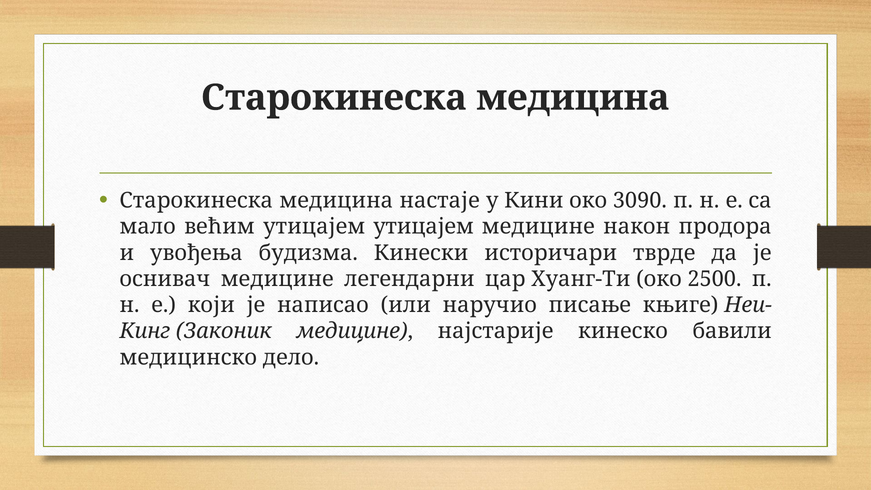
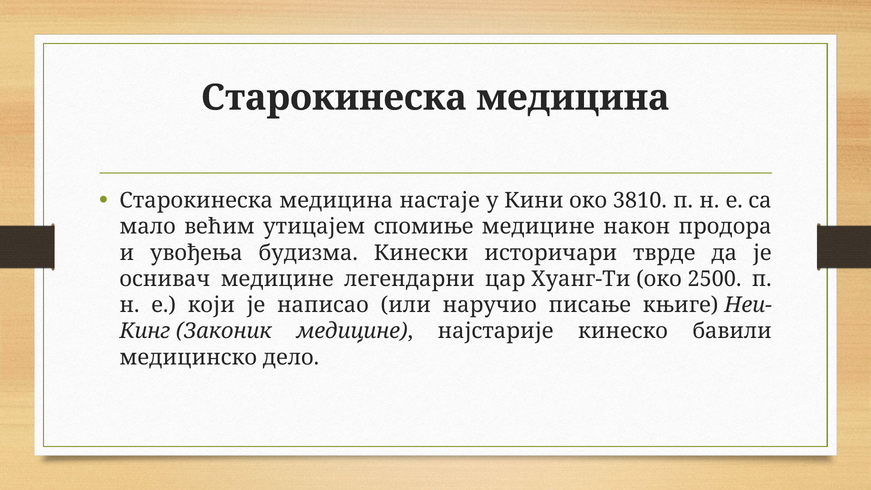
3090: 3090 -> 3810 (640, 201)
утицајем утицајем: утицајем -> спомиње (424, 227)
